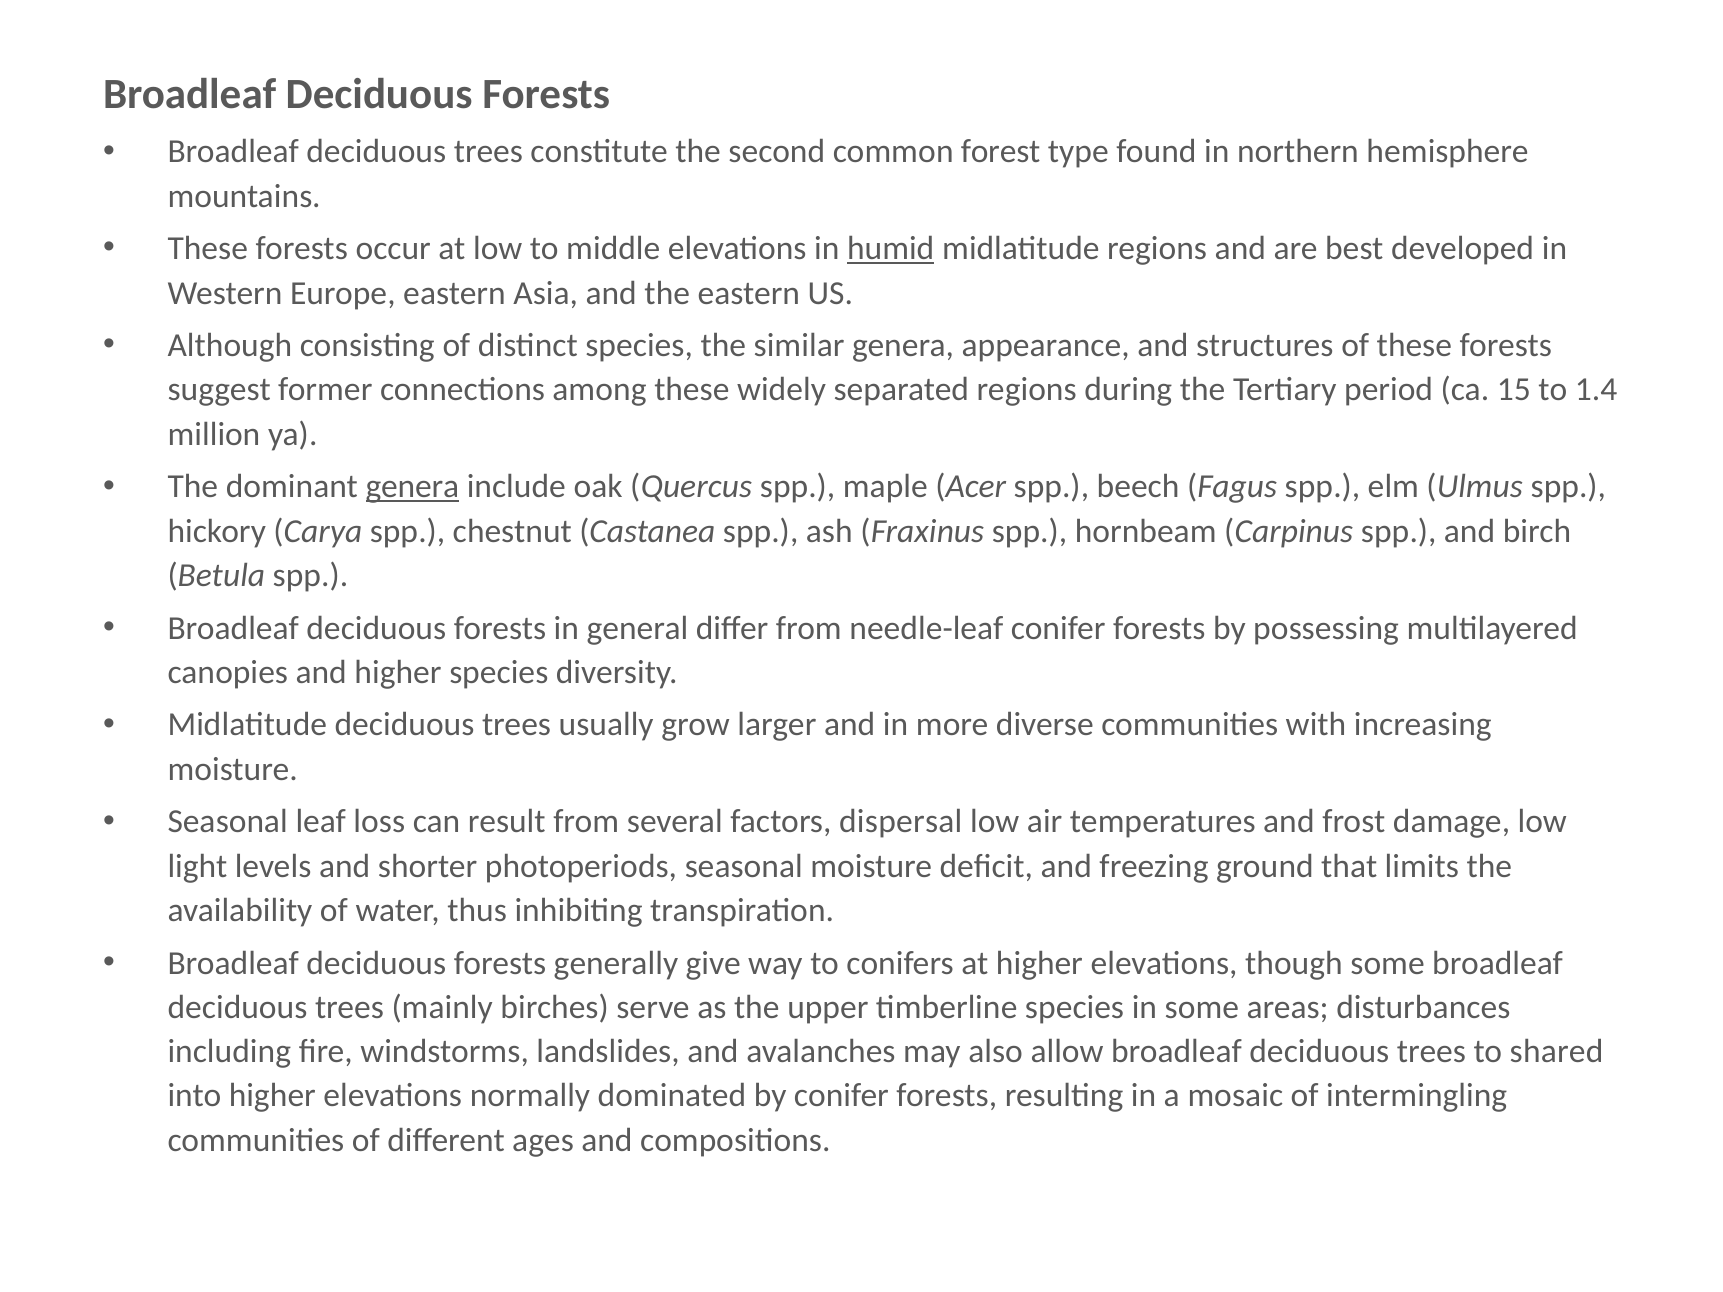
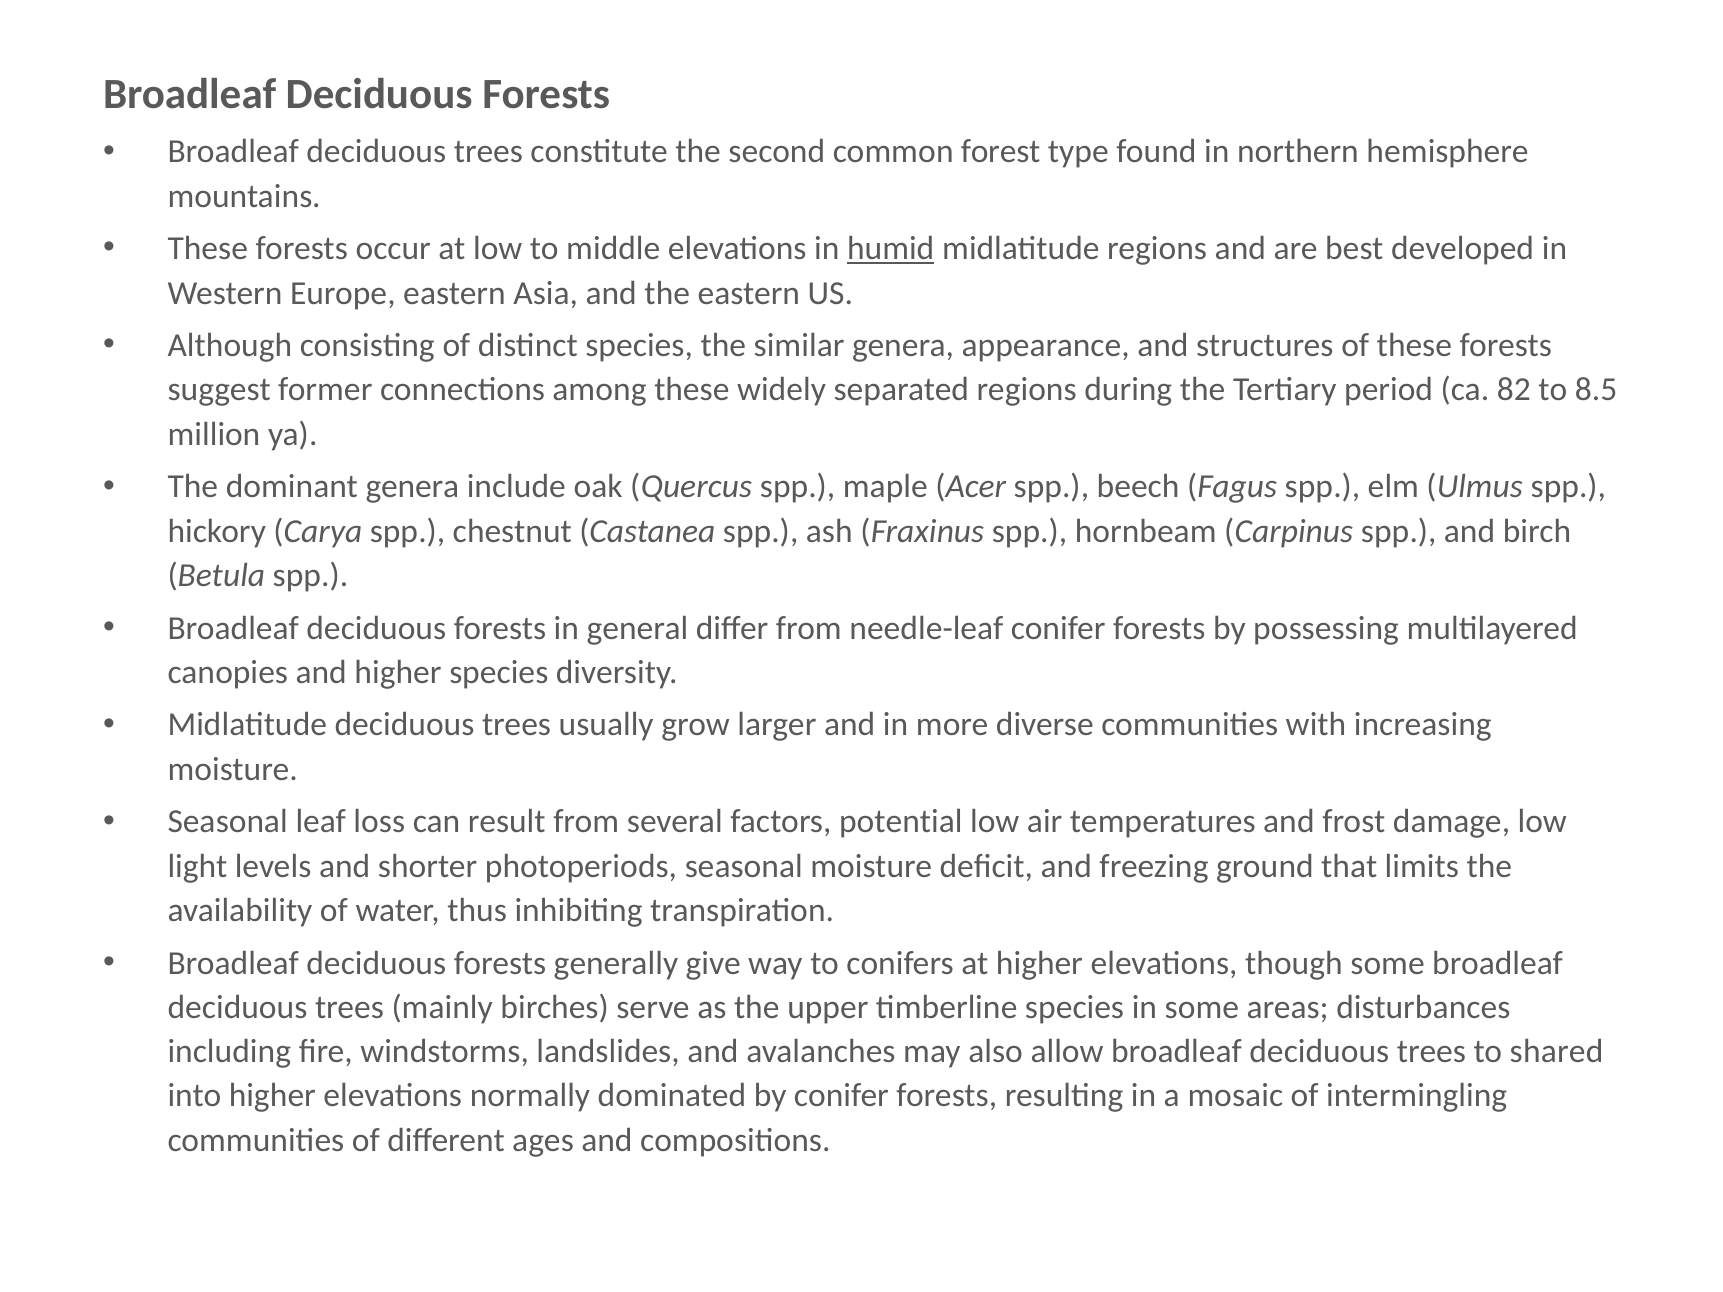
15: 15 -> 82 (1514, 390)
1.4: 1.4 -> 8.5 (1596, 390)
genera underline: present -> none (412, 487)
dispersal: dispersal -> potential (901, 822)
